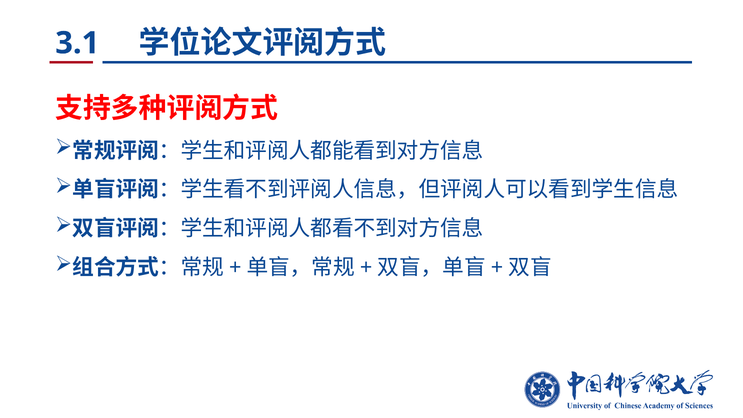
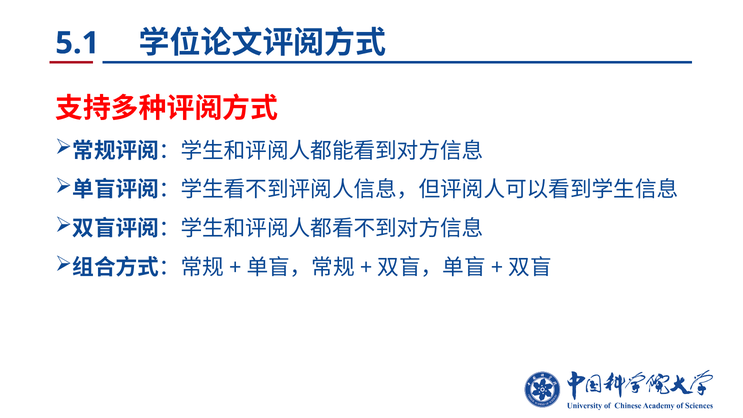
3.1: 3.1 -> 5.1 (77, 43)
